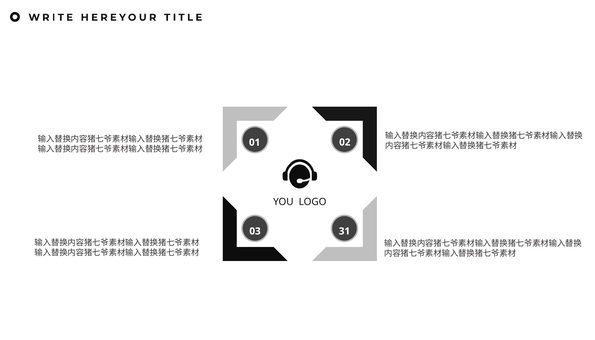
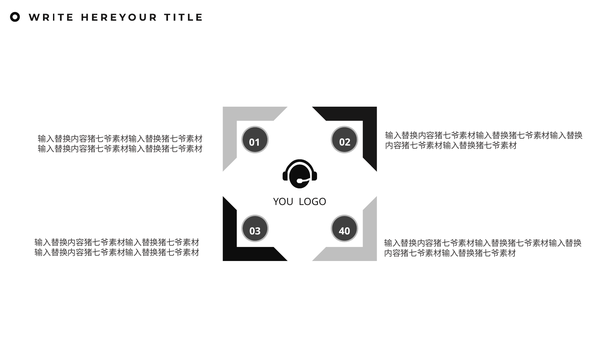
31: 31 -> 40 (344, 231)
